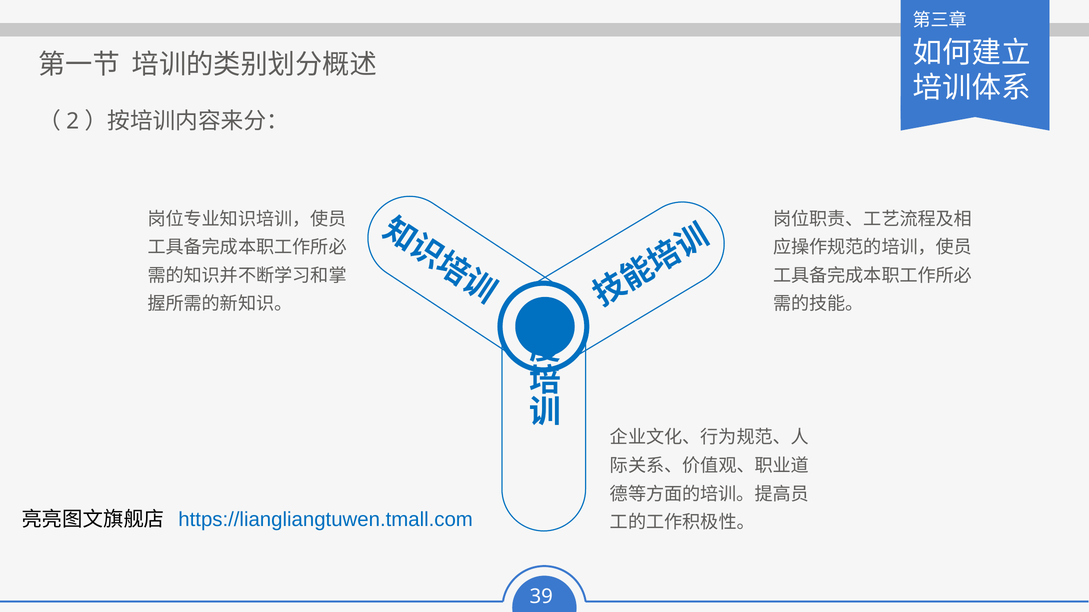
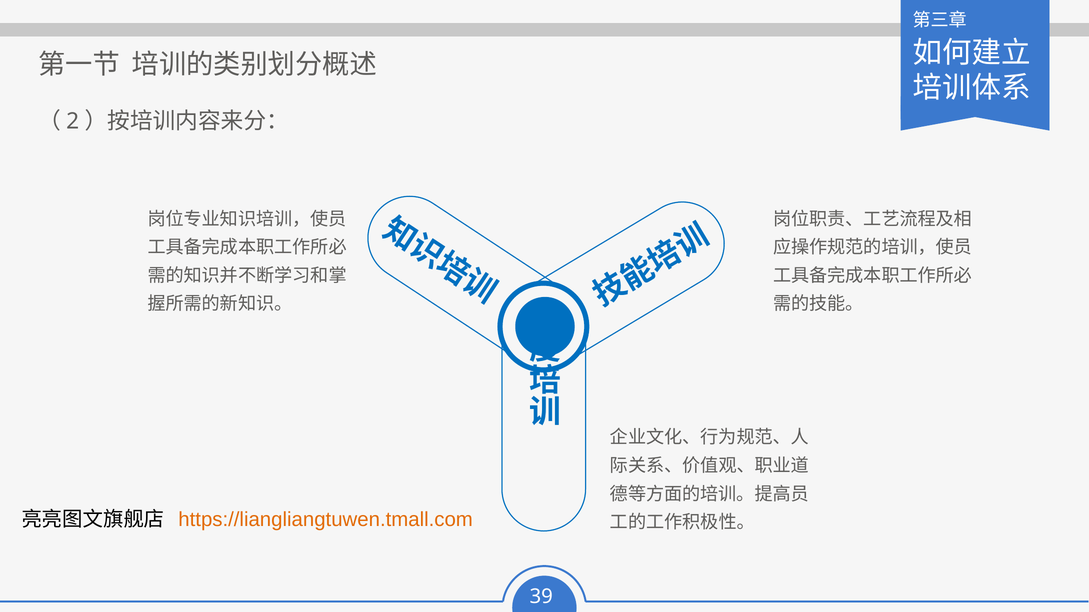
https://liangliangtuwen.tmall.com colour: blue -> orange (326, 520)
